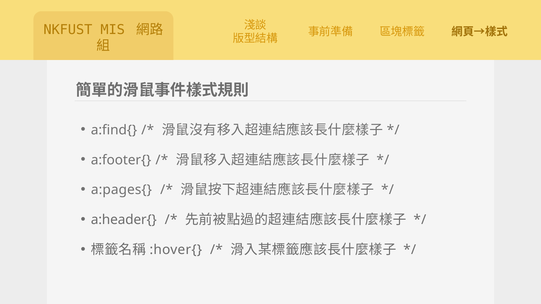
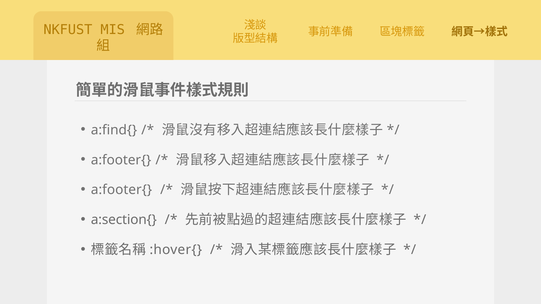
a:pages{: a:pages{ -> a:footer{ (121, 190)
a:header{: a:header{ -> a:section{ (124, 220)
